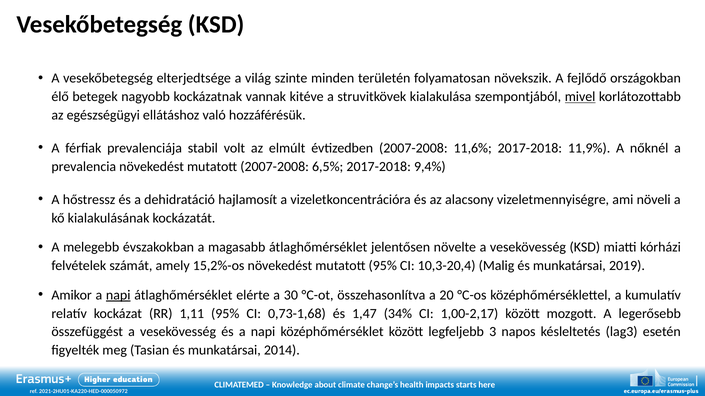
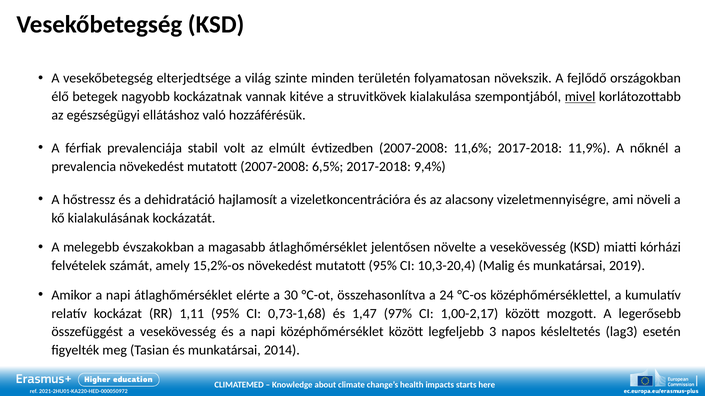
napi underline: present -> none (118, 296)
20: 20 -> 24 (447, 296)
34%: 34% -> 97% (398, 314)
